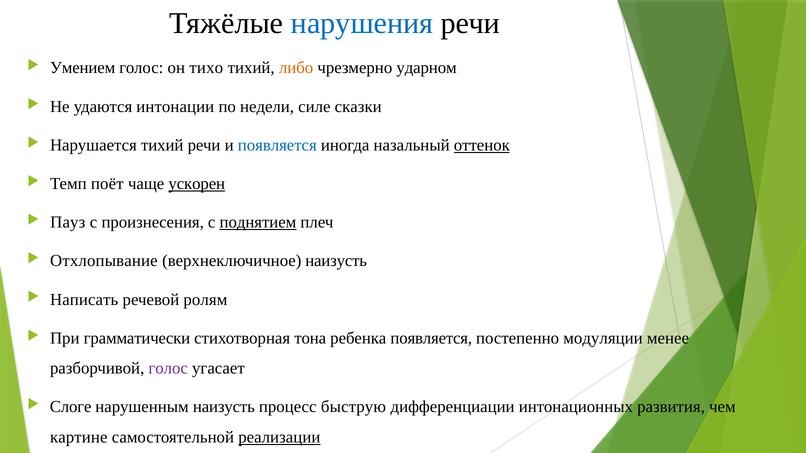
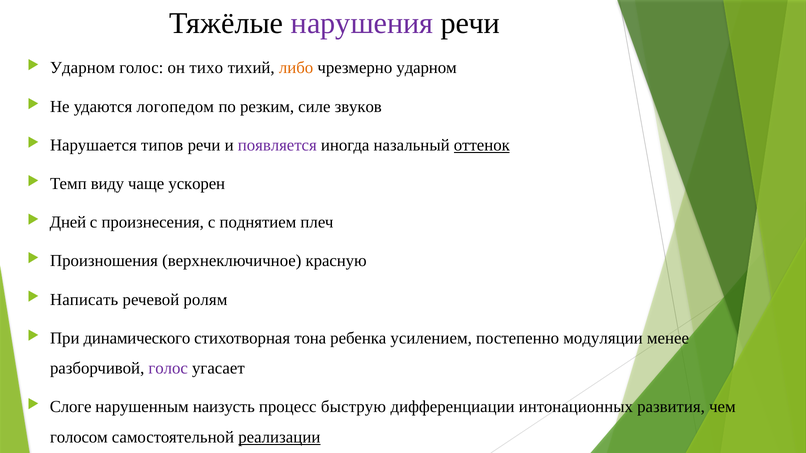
нарушения colour: blue -> purple (362, 23)
Умением: Умением -> Ударном (83, 68)
интонации: интонации -> логопедом (175, 107)
недели: недели -> резким (267, 107)
сказки: сказки -> звуков (358, 107)
Нарушается тихий: тихий -> типов (162, 145)
появляется colour: blue -> purple (277, 145)
поёт: поёт -> виду (107, 184)
ускорен underline: present -> none (197, 184)
Пауз: Пауз -> Дней (68, 222)
поднятием underline: present -> none (258, 222)
Отхлопывание: Отхлопывание -> Произношения (104, 261)
верхнеключичное наизусть: наизусть -> красную (336, 261)
грамматически: грамматически -> динамического (137, 338)
ребенка появляется: появляется -> усилением (431, 338)
картине: картине -> голосом (79, 437)
